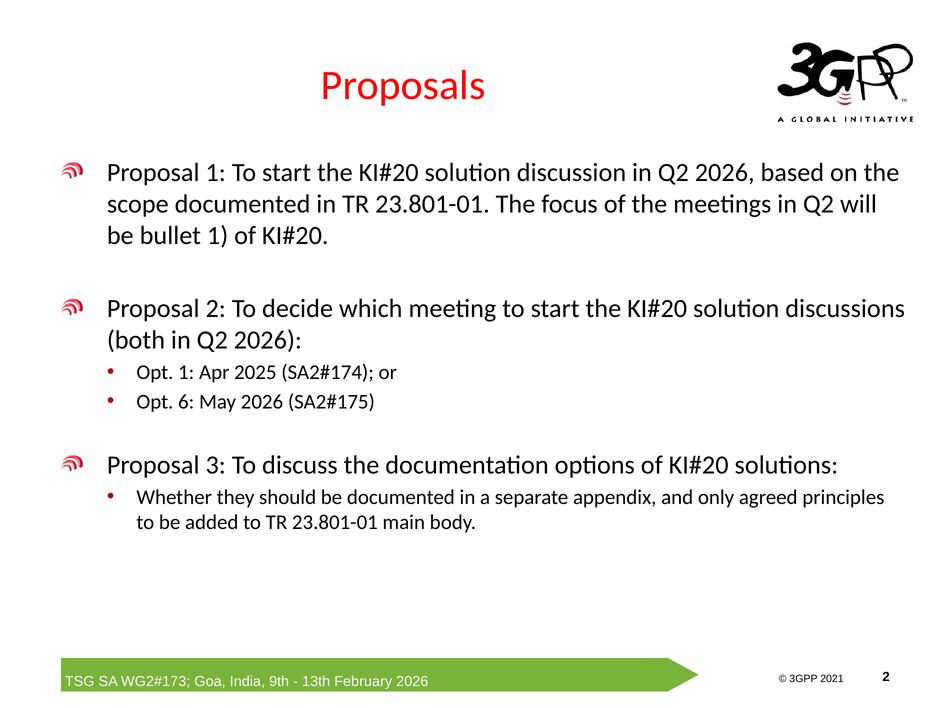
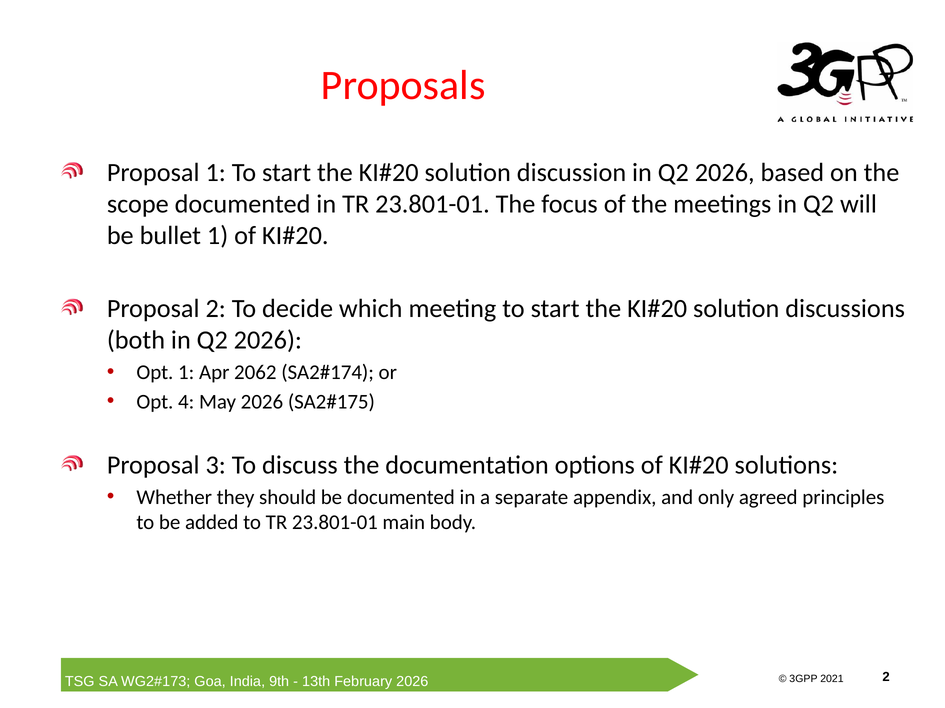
2025: 2025 -> 2062 (255, 373)
6: 6 -> 4 (186, 402)
